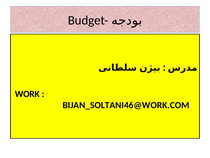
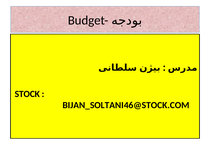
WORK: WORK -> STOCK (27, 94)
BIJAN_SOLTANI46@WORK.COM: BIJAN_SOLTANI46@WORK.COM -> BIJAN_SOLTANI46@STOCK.COM (126, 105)
